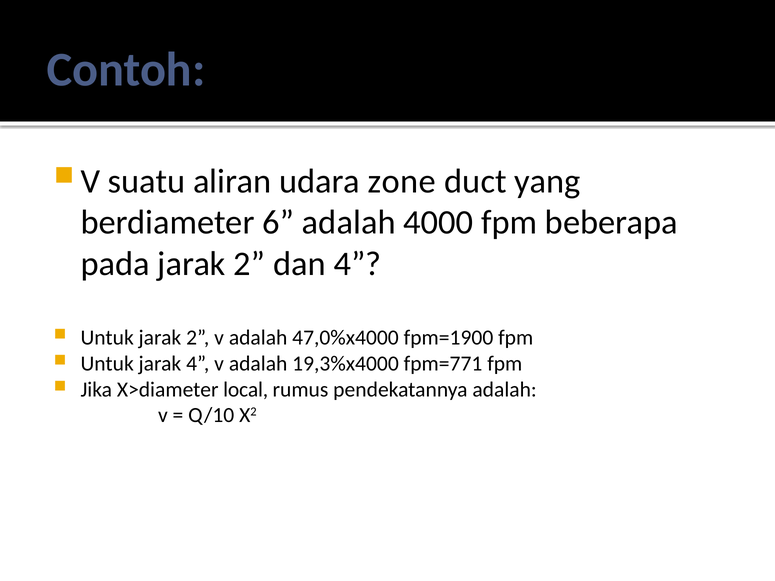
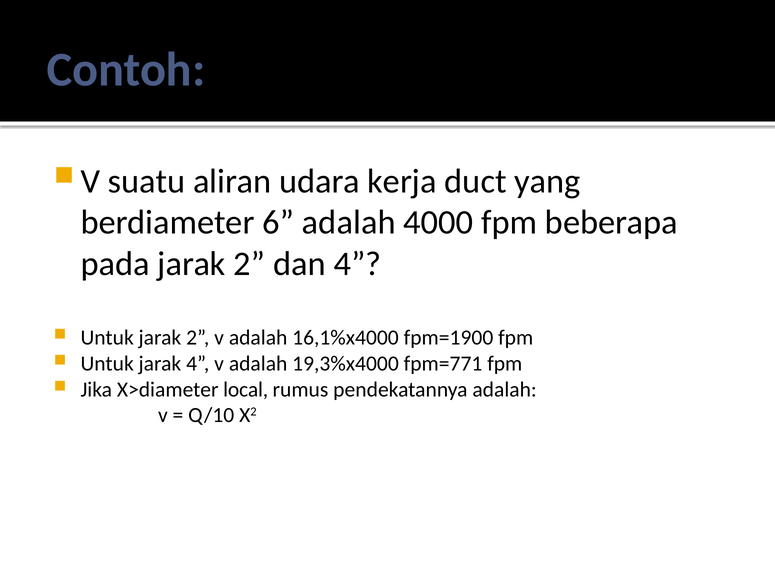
zone: zone -> kerja (402, 181)
47,0%x4000: 47,0%x4000 -> 16,1%x4000 (345, 338)
